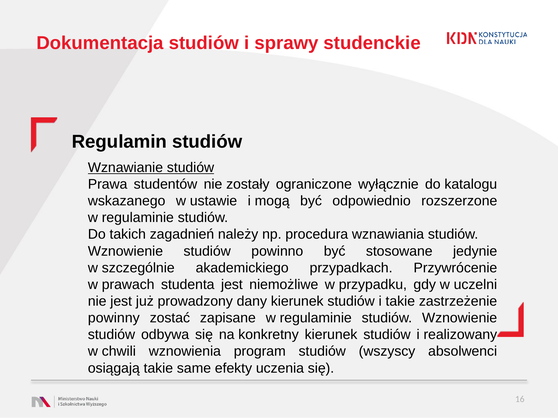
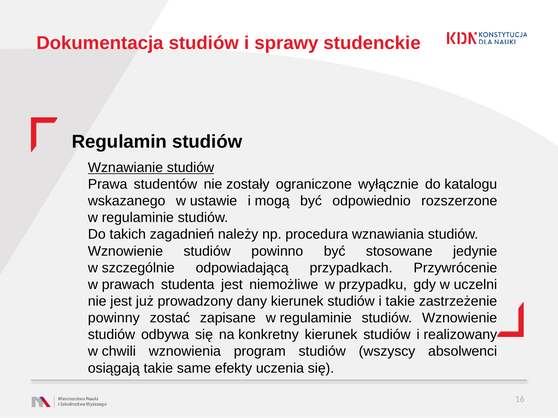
akademickiego: akademickiego -> odpowiadającą (242, 268)
